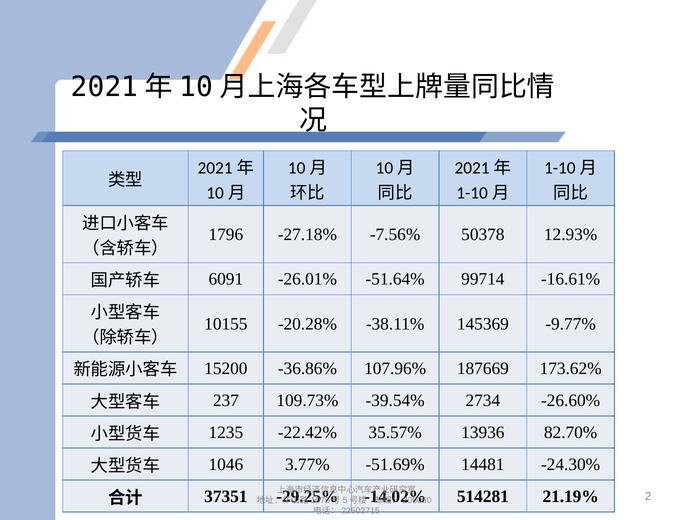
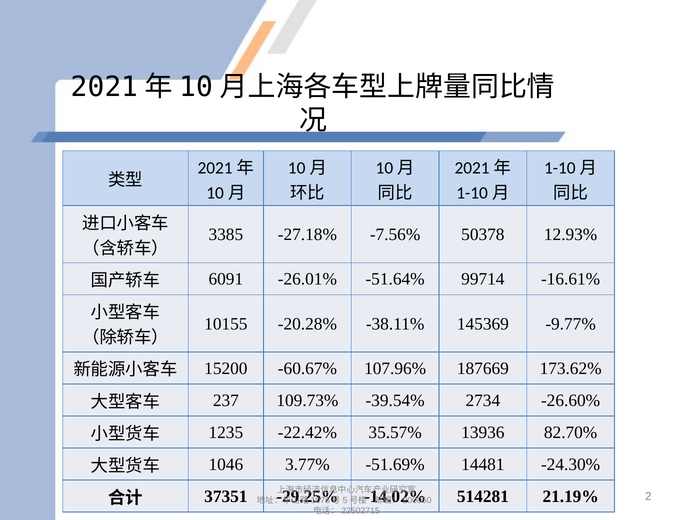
1796: 1796 -> 3385 (226, 235)
-36.86%: -36.86% -> -60.67% (307, 368)
